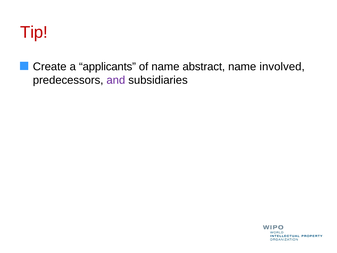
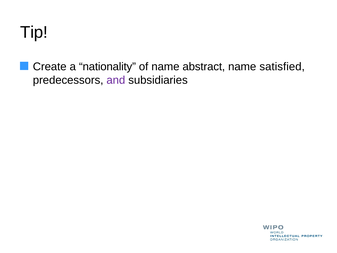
Tip colour: red -> black (34, 32)
applicants: applicants -> nationality (107, 67)
involved: involved -> satisfied (282, 67)
